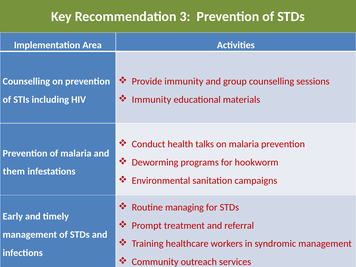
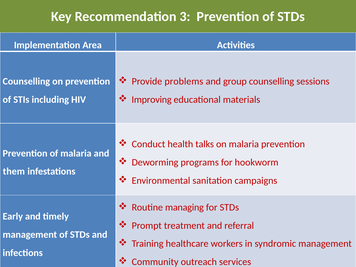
Provide immunity: immunity -> problems (184, 81)
Immunity: Immunity -> Improving (152, 100)
